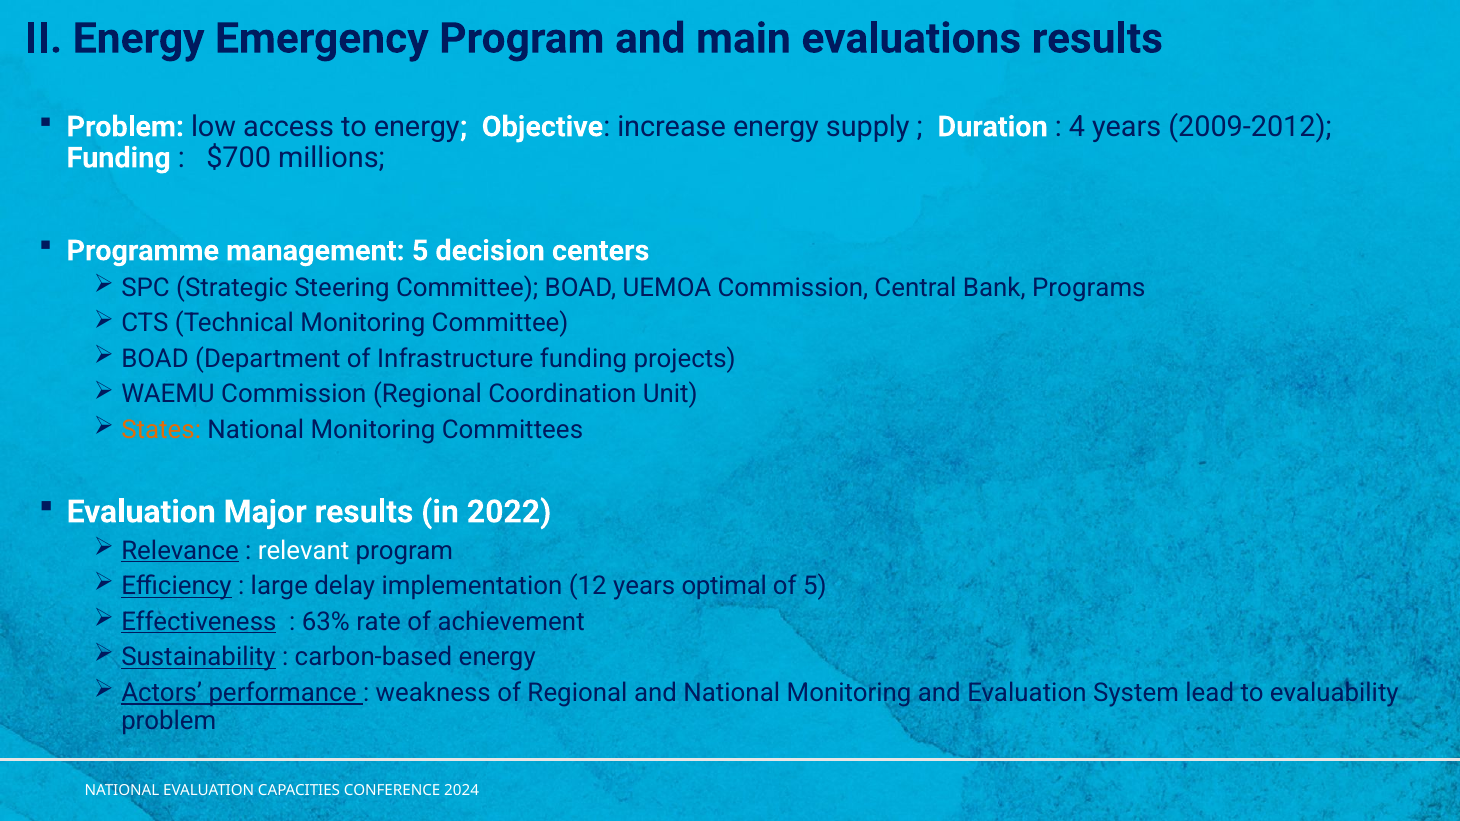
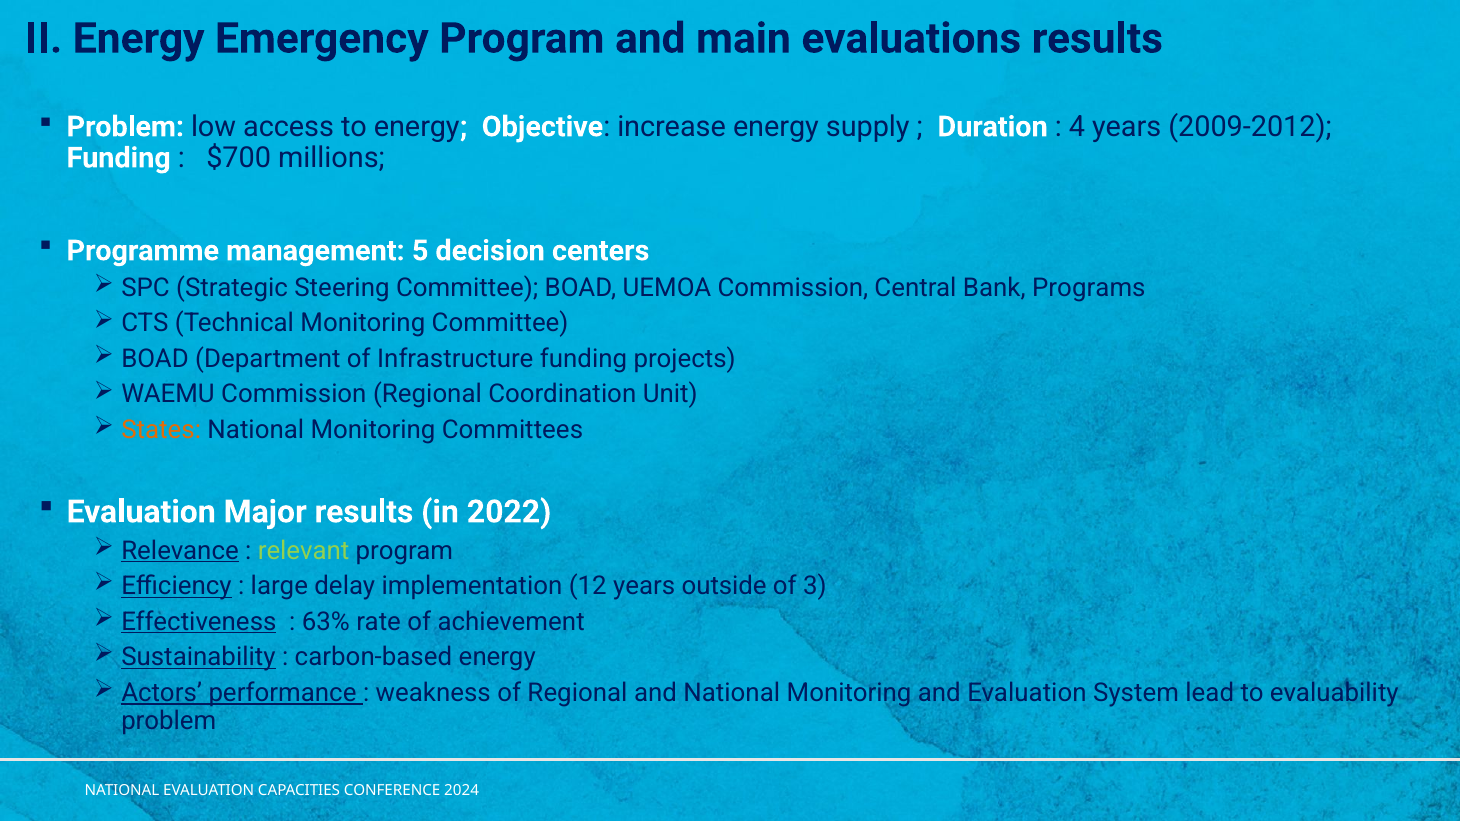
relevant colour: white -> light green (304, 551)
optimal: optimal -> outside (724, 586)
of 5: 5 -> 3 (815, 586)
